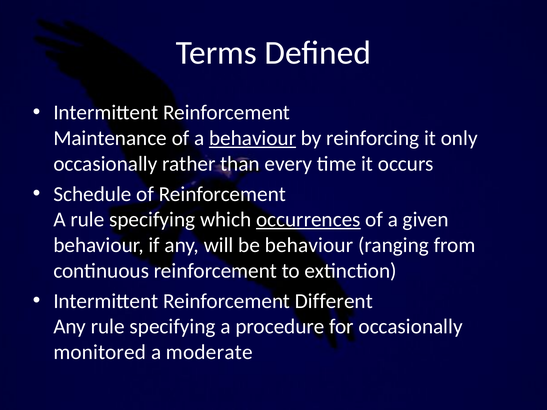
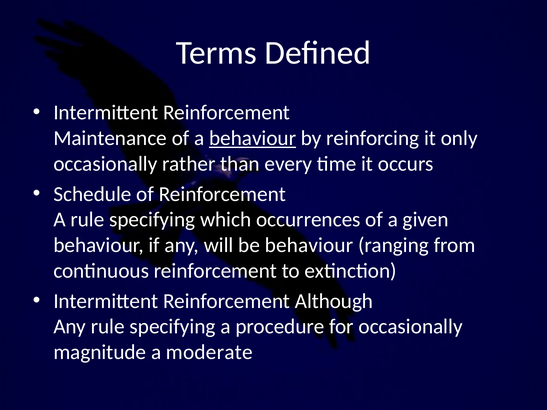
occurrences underline: present -> none (308, 220)
Different: Different -> Although (334, 301)
monitored: monitored -> magnitude (100, 352)
